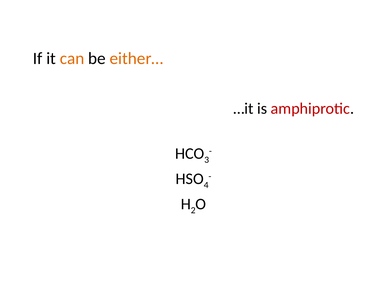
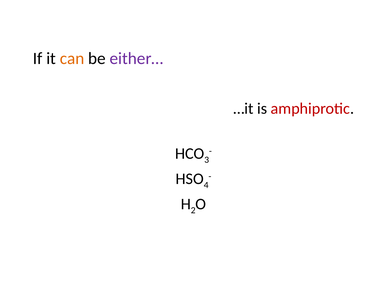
either… colour: orange -> purple (137, 59)
